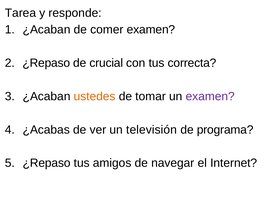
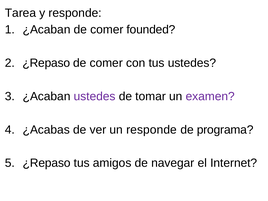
comer examen: examen -> founded (151, 30)
crucial: crucial -> comer (106, 63)
tus correcta: correcta -> ustedes (192, 63)
ustedes colour: orange -> purple (95, 96)
un televisión: televisión -> responde (152, 130)
